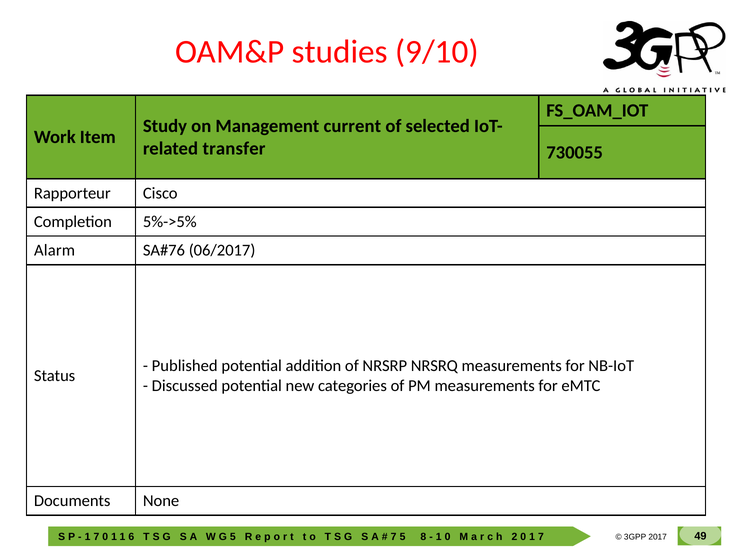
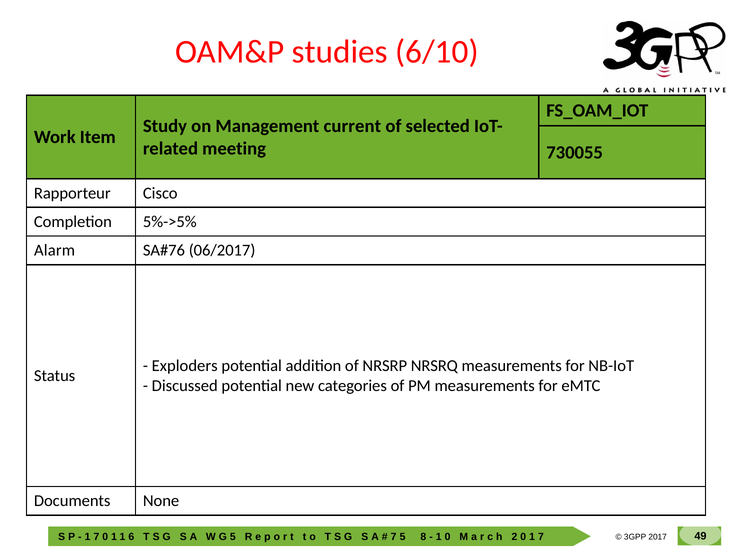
9/10: 9/10 -> 6/10 (437, 52)
transfer: transfer -> meeting (234, 149)
Published: Published -> Exploders (185, 366)
